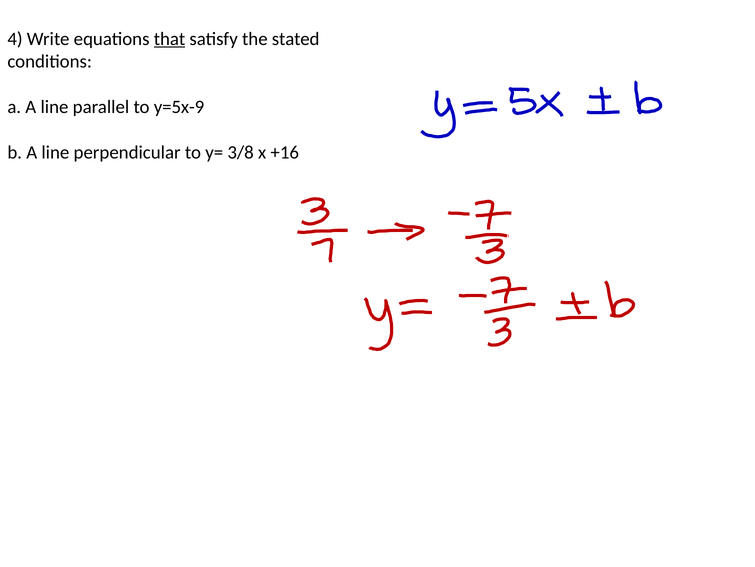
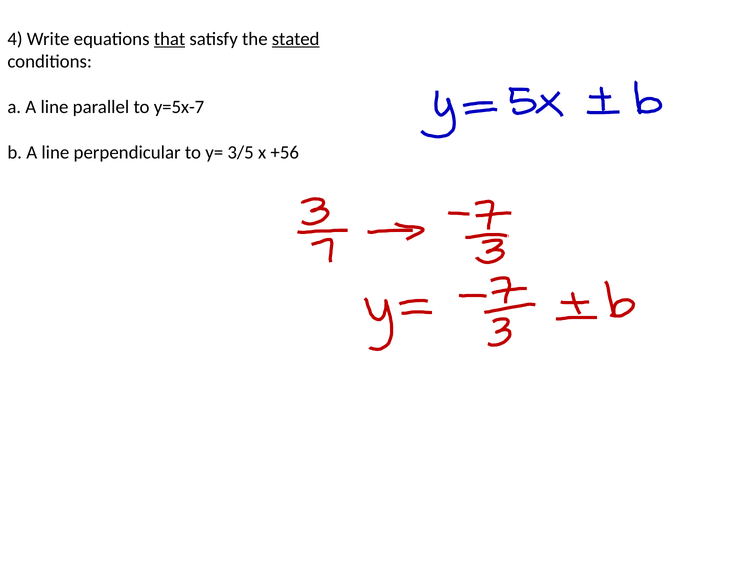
stated underline: none -> present (296, 39)
y=5x-9: y=5x-9 -> y=5x-7 (179, 107)
3/8: 3/8 -> 3/5 (241, 152)
+16: +16 -> +56 (285, 152)
